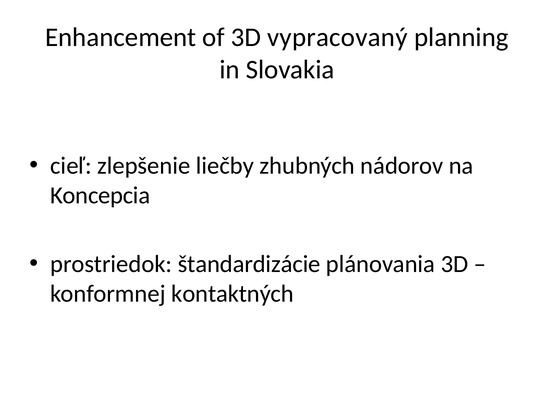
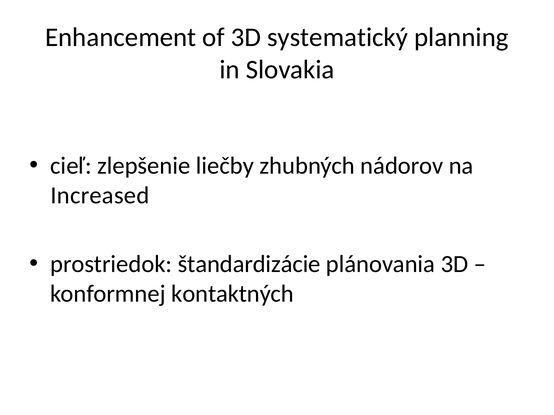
vypracovaný: vypracovaný -> systematický (338, 37)
Koncepcia: Koncepcia -> Increased (100, 196)
